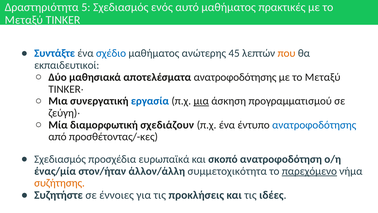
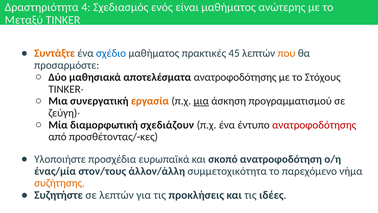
5: 5 -> 4 (86, 7)
αυτό: αυτό -> είναι (187, 7)
πρακτικές: πρακτικές -> ανώτερης (282, 7)
Συντάξτε colour: blue -> orange (55, 53)
ανώτερης: ανώτερης -> πρακτικές (204, 53)
εκπαιδευτικοί: εκπαιδευτικοί -> προσαρμόστε (67, 65)
Μεταξύ: Μεταξύ -> Στόχους (323, 77)
εργασία colour: blue -> orange (150, 101)
ανατροφοδότησης colour: blue -> red (314, 125)
Σχεδιασμός: Σχεδιασμός -> Υλοποιήστε (60, 159)
στον/ήταν: στον/ήταν -> στον/τους (102, 171)
παρεχόμενο underline: present -> none (309, 171)
σε έννοιες: έννοιες -> λεπτών (117, 195)
